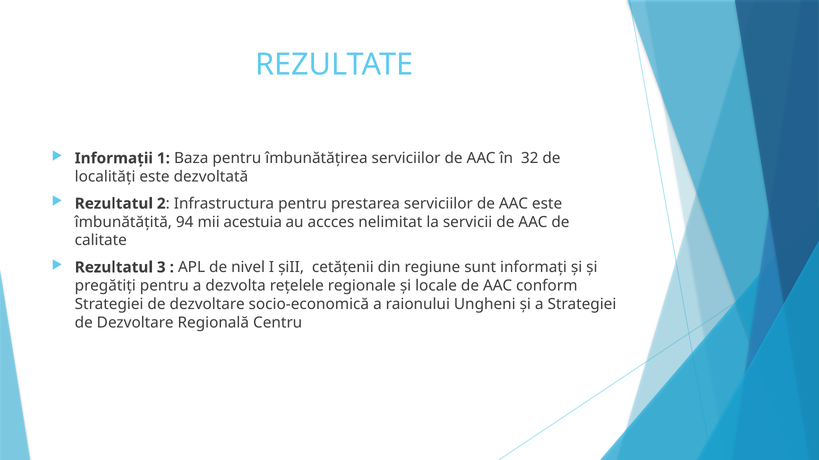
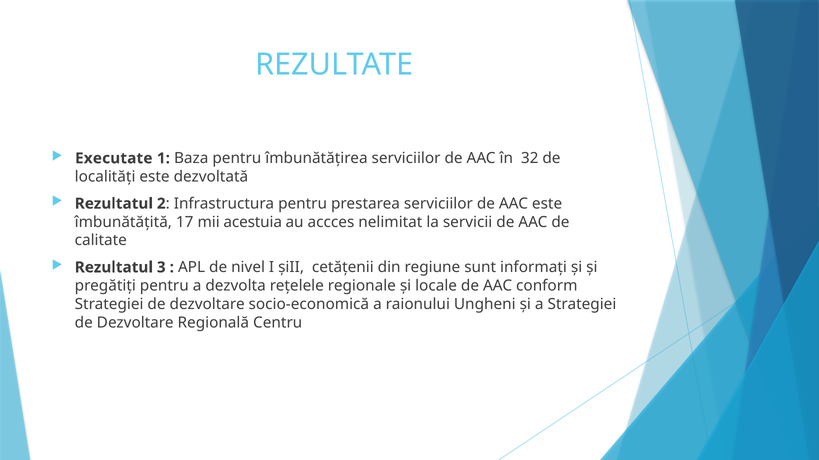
Informații: Informații -> Executate (114, 159)
94: 94 -> 17 (185, 222)
